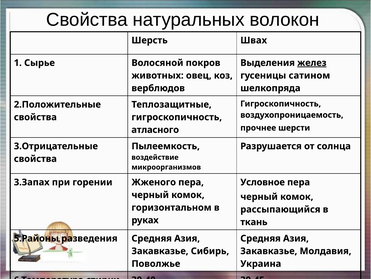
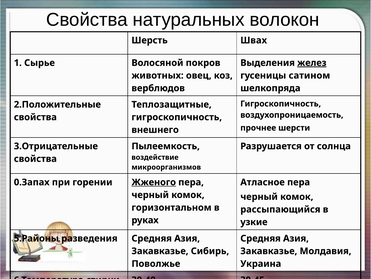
атласного: атласного -> внешнего (155, 129)
3.Запах: 3.Запах -> 0.Запах (32, 182)
Жженого underline: none -> present (154, 182)
Условное: Условное -> Атласное (263, 182)
ткань: ткань -> узкие (254, 221)
